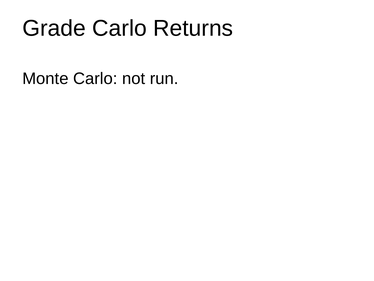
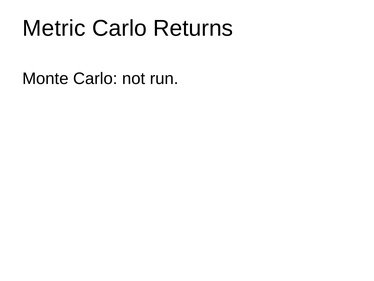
Grade: Grade -> Metric (54, 28)
